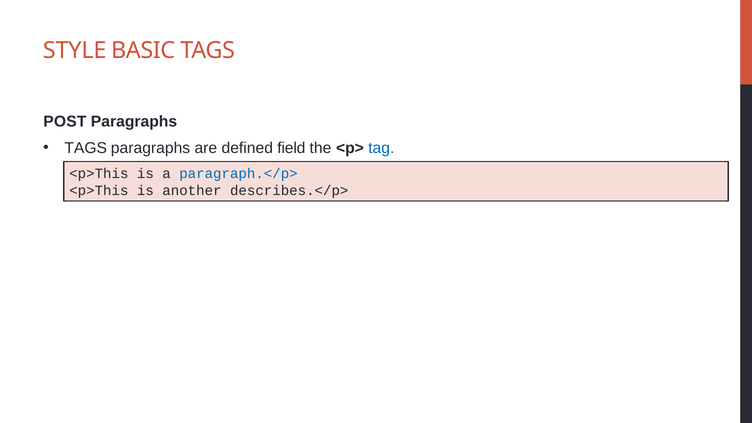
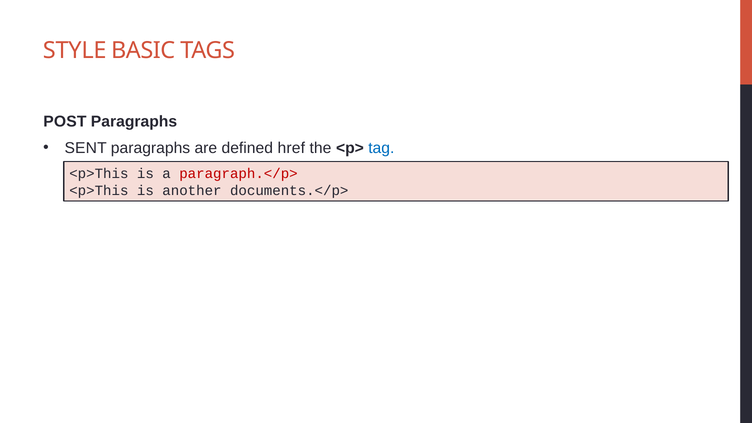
TAGS: TAGS -> SENT (86, 148)
field: field -> href (291, 148)
paragraph.</p> colour: blue -> red (238, 174)
describes.</p>: describes.</p> -> documents.</p> (289, 191)
